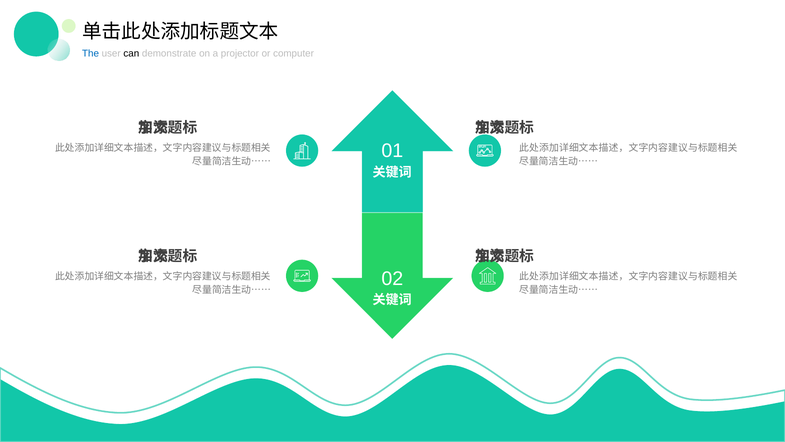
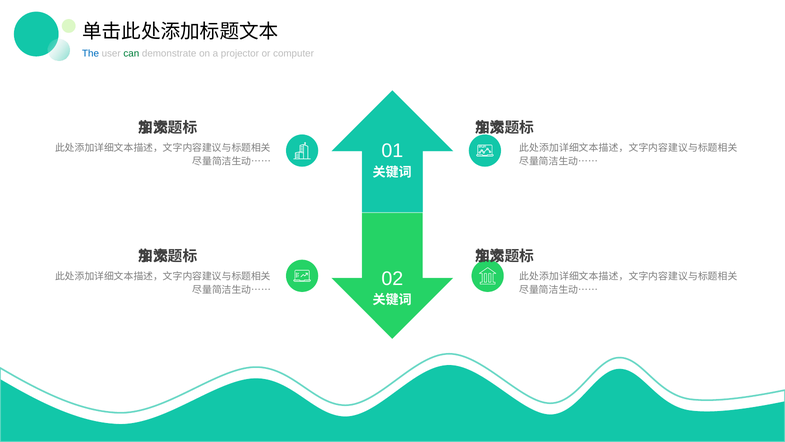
can colour: black -> green (131, 53)
